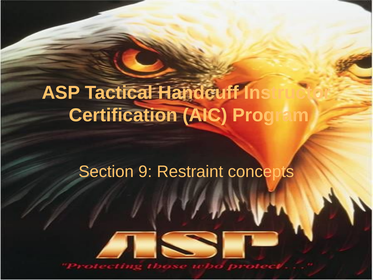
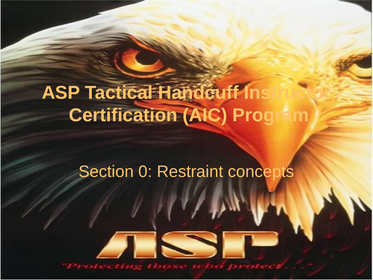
9: 9 -> 0 (145, 171)
